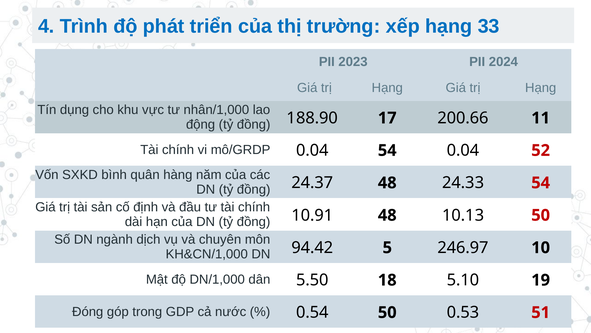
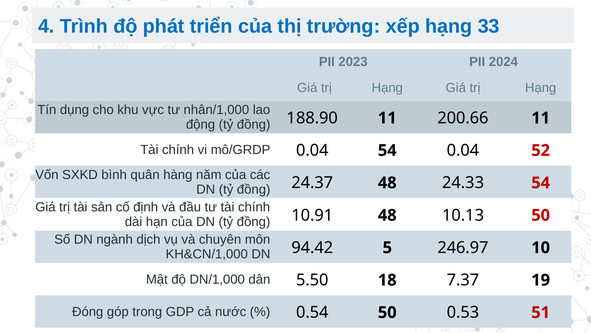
188.90 17: 17 -> 11 (387, 118)
5.10: 5.10 -> 7.37 (463, 280)
